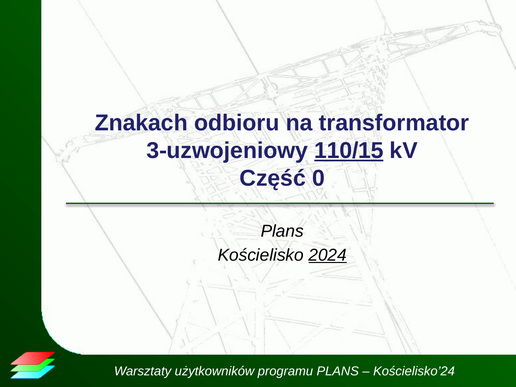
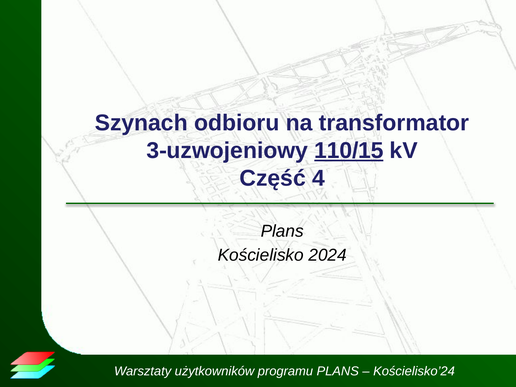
Znakach: Znakach -> Szynach (141, 123)
0: 0 -> 4 (319, 178)
2024 underline: present -> none (328, 255)
